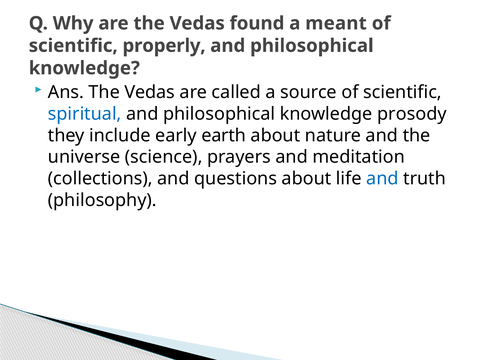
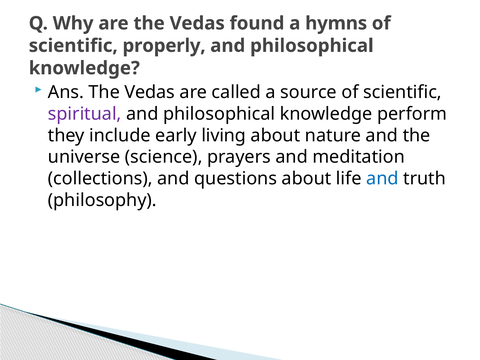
meant: meant -> hymns (336, 23)
spiritual colour: blue -> purple (85, 114)
prosody: prosody -> perform (412, 114)
earth: earth -> living (224, 135)
